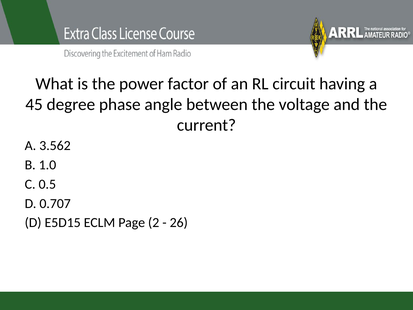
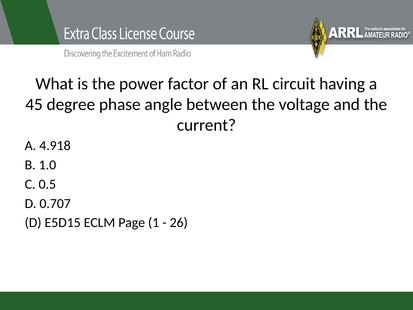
3.562: 3.562 -> 4.918 (55, 145)
2: 2 -> 1 (154, 223)
